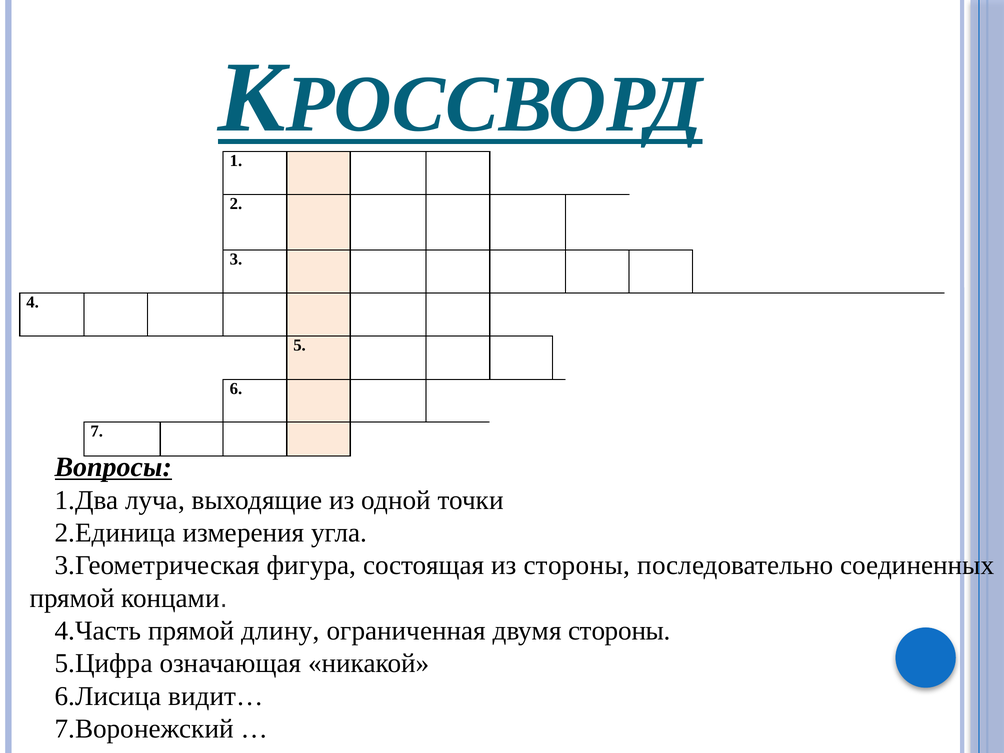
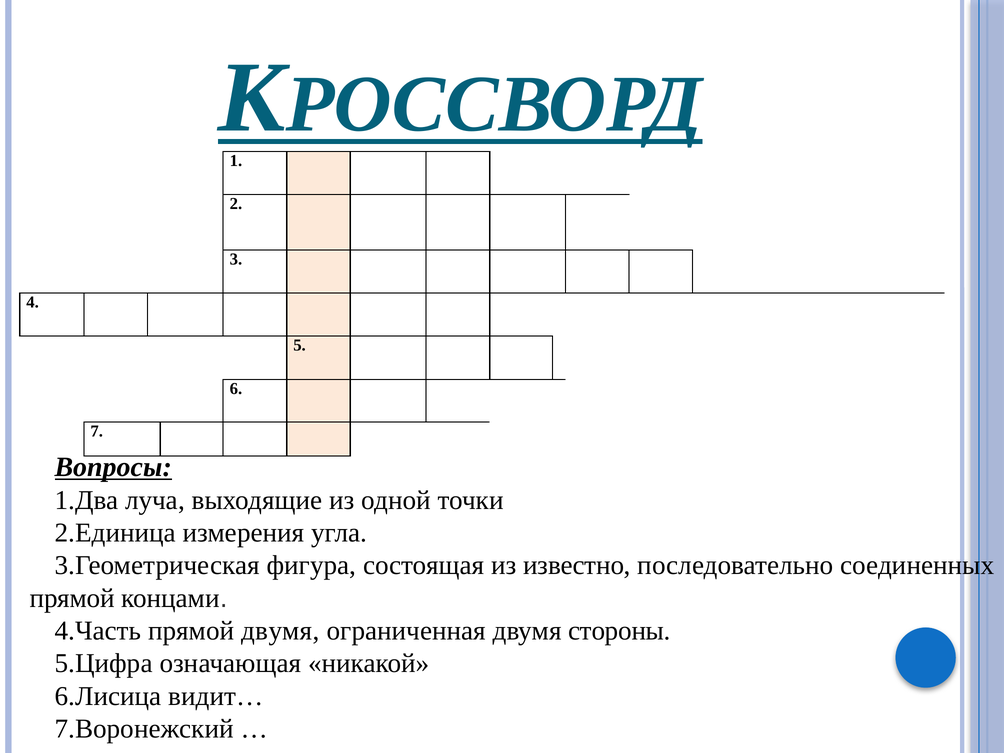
из стороны: стороны -> известно (577, 565)
прямой длину: длину -> двумя (280, 631)
